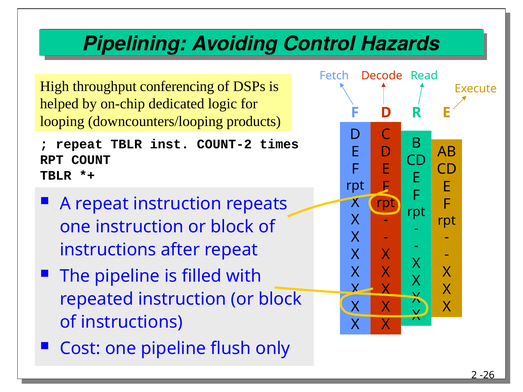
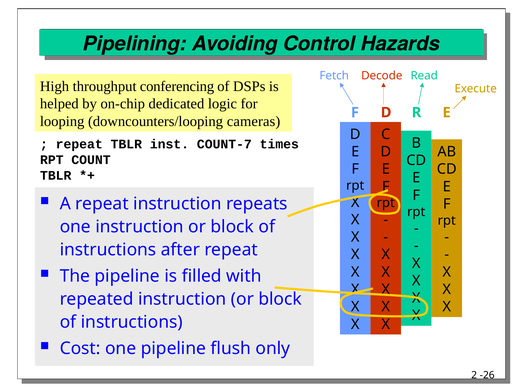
products: products -> cameras (254, 121)
COUNT-2: COUNT-2 -> COUNT-7 (224, 144)
